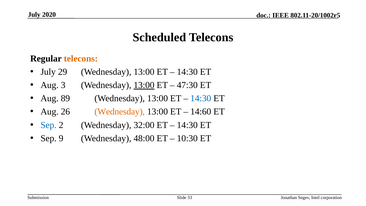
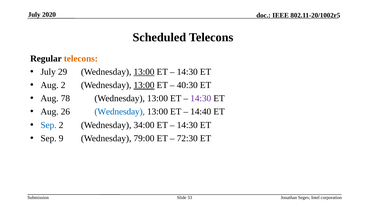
13:00 underline: none -> present (144, 72)
Aug 3: 3 -> 2 (63, 85)
47:30: 47:30 -> 40:30 (187, 85)
89: 89 -> 78 (65, 98)
14:30 colour: blue -> purple (201, 98)
Wednesday colour: orange -> blue (120, 112)
14:60: 14:60 -> 14:40 (201, 112)
32:00: 32:00 -> 34:00 (144, 125)
48:00: 48:00 -> 79:00 (144, 138)
10:30: 10:30 -> 72:30 (187, 138)
